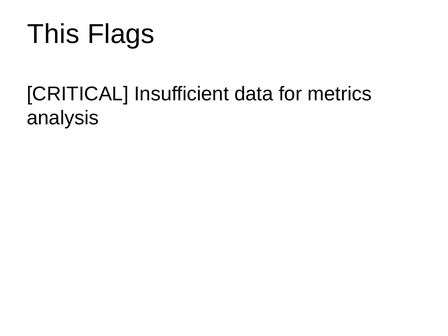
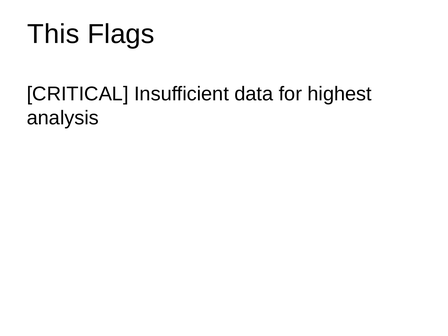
metrics: metrics -> highest (340, 94)
